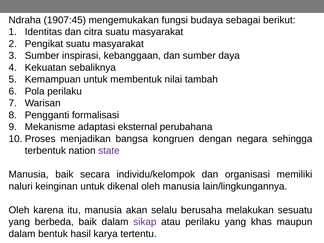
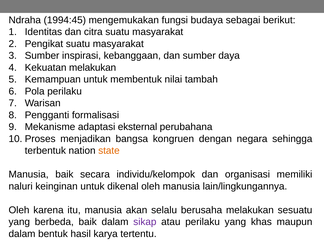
1907:45: 1907:45 -> 1994:45 (65, 20)
Kekuatan sebaliknya: sebaliknya -> melakukan (93, 68)
state colour: purple -> orange (109, 151)
